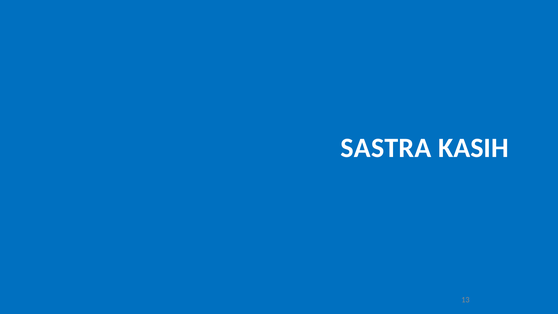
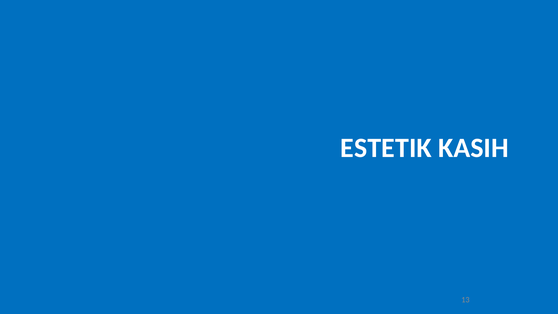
SASTRA: SASTRA -> ESTETIK (386, 148)
